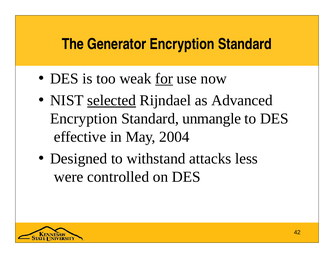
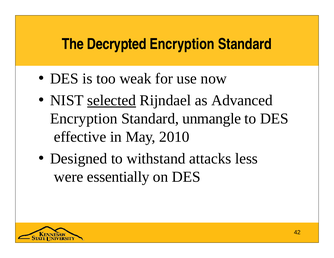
Generator: Generator -> Decrypted (117, 44)
for underline: present -> none (164, 79)
2004: 2004 -> 2010 (174, 137)
controlled: controlled -> essentially (118, 177)
